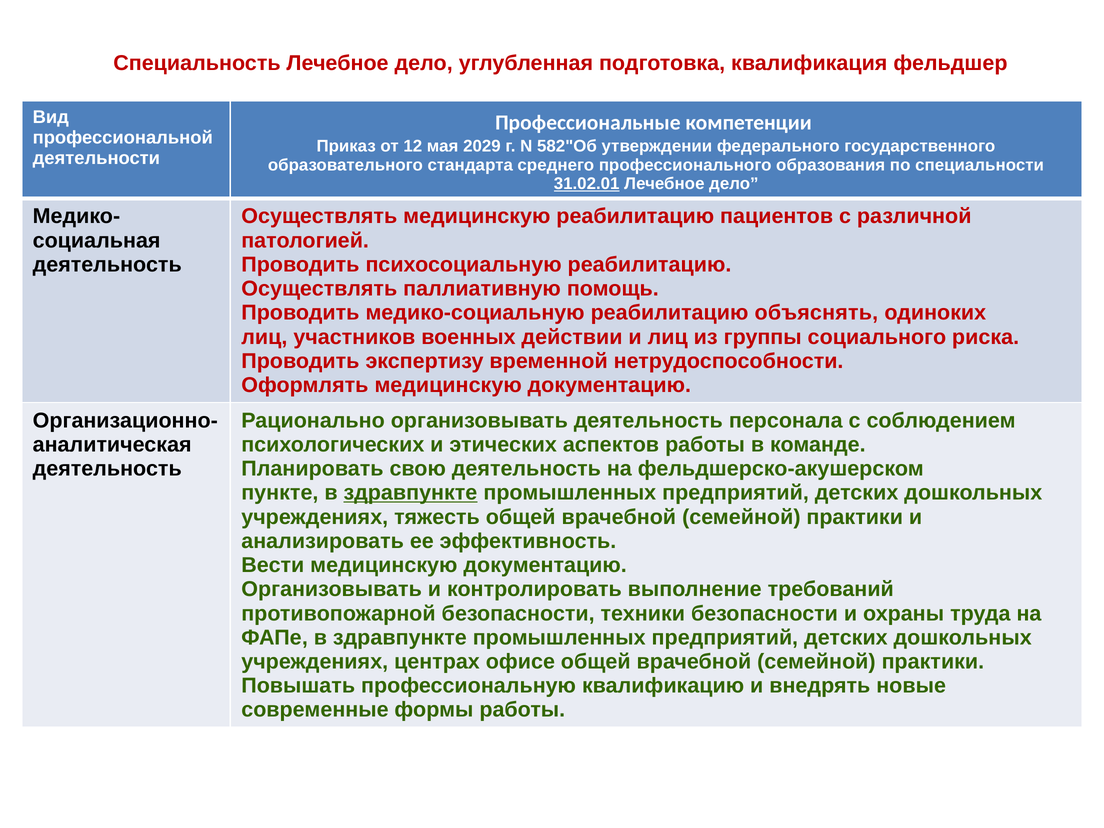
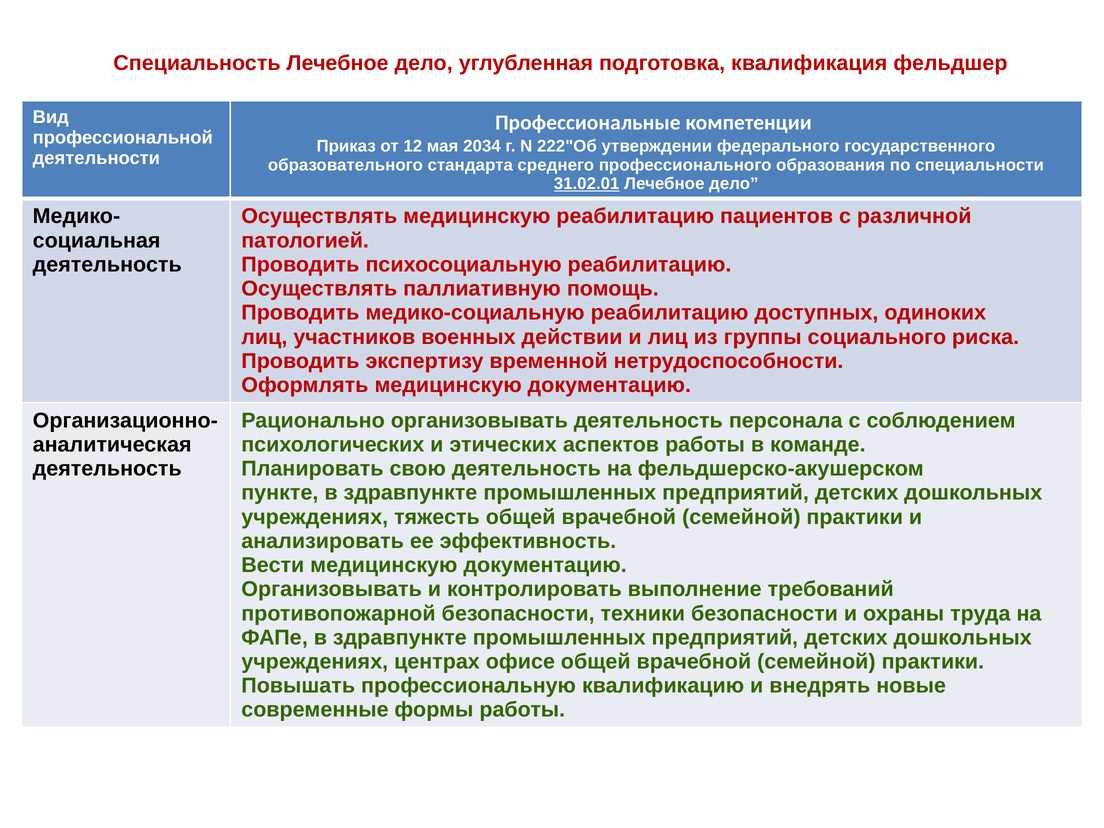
2029: 2029 -> 2034 (482, 146)
582"Об: 582"Об -> 222"Об (567, 146)
объяснять: объяснять -> доступных (816, 313)
здравпункте underline: present -> none (410, 493)
